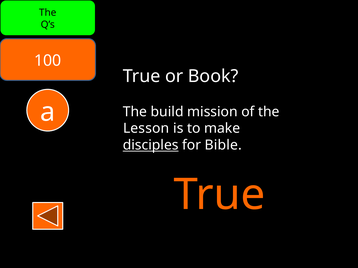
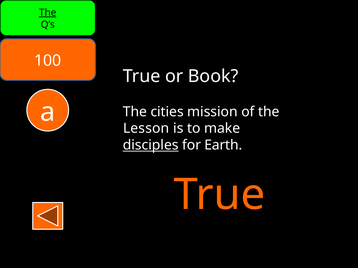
The underline: none -> present (48, 13)
build: build -> cities (167, 112)
Bible: Bible -> Earth (223, 145)
